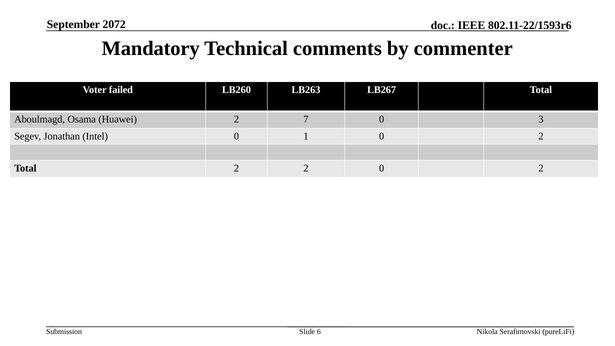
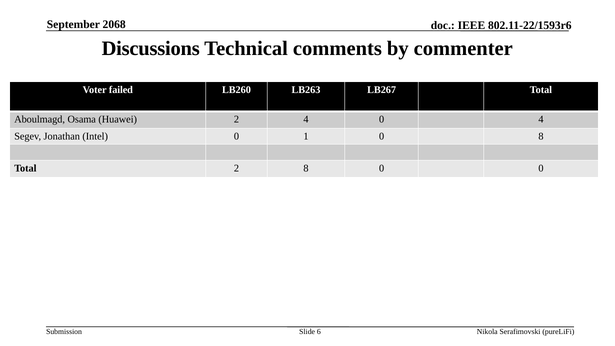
2072: 2072 -> 2068 (114, 24)
Mandatory: Mandatory -> Discussions (151, 49)
2 7: 7 -> 4 (306, 119)
0 3: 3 -> 4 (541, 119)
1 0 2: 2 -> 8 (541, 136)
2 2: 2 -> 8 (306, 168)
2: 2 -> 0 (541, 168)
